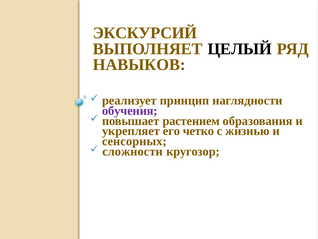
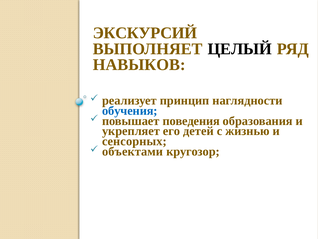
обучения colour: purple -> blue (130, 111)
растением: растением -> поведения (191, 121)
четко: четко -> детей (198, 131)
сложности: сложности -> объектами (133, 151)
